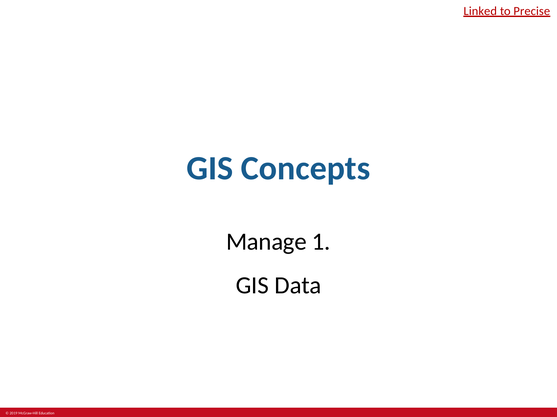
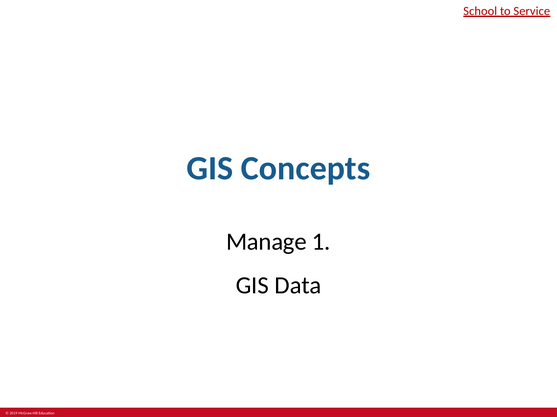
Linked: Linked -> School (480, 11)
Precise: Precise -> Service (532, 11)
